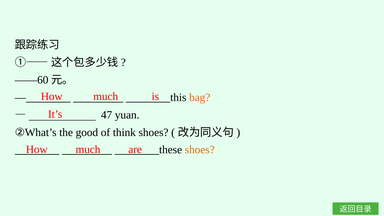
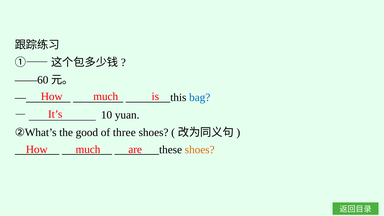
bag colour: orange -> blue (200, 97)
47: 47 -> 10 (107, 115)
think: think -> three (124, 132)
